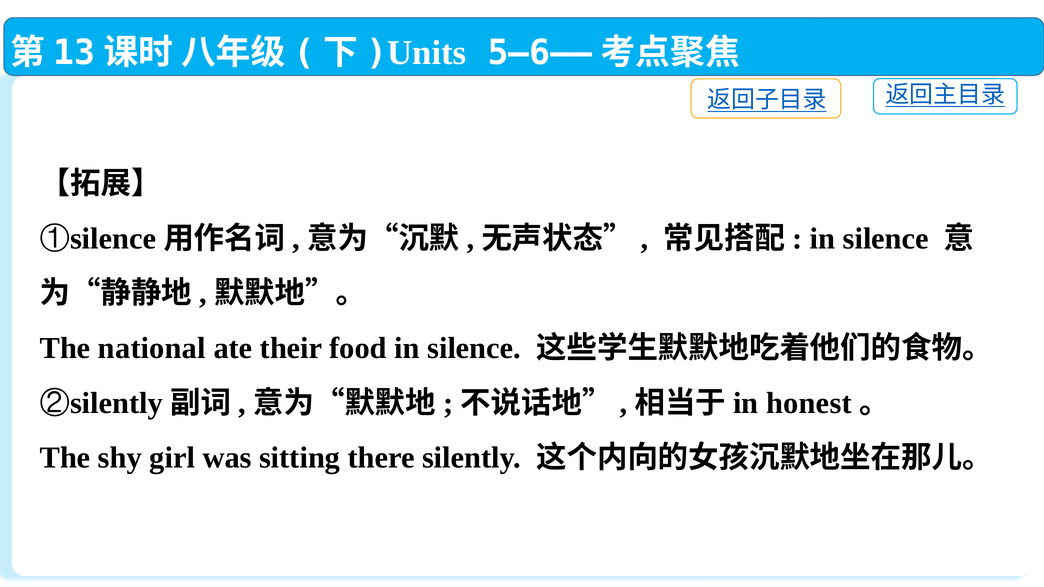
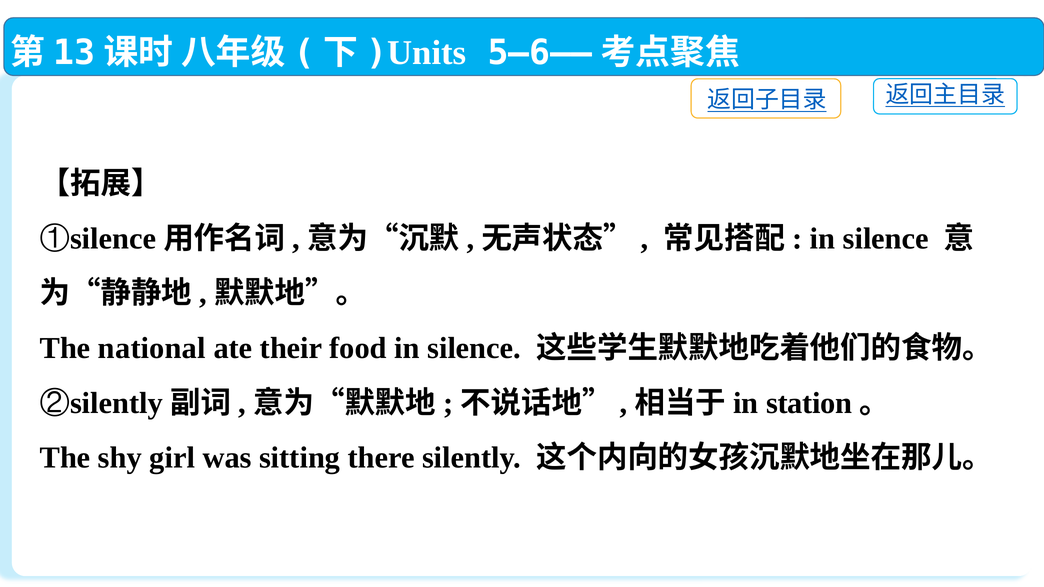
honest: honest -> station (809, 403)
